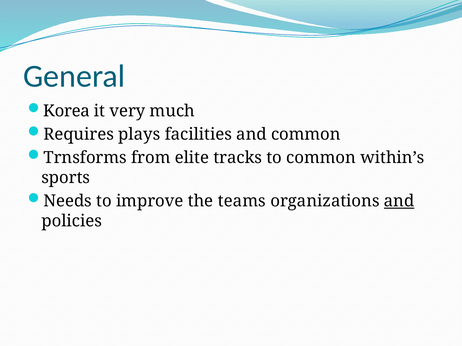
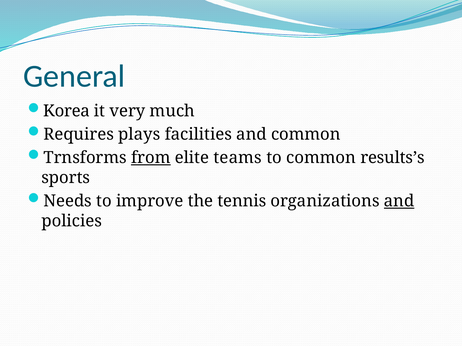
from underline: none -> present (151, 158)
tracks: tracks -> teams (238, 158)
within’s: within’s -> results’s (392, 158)
teams: teams -> tennis (242, 201)
